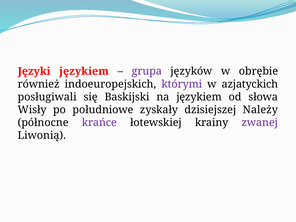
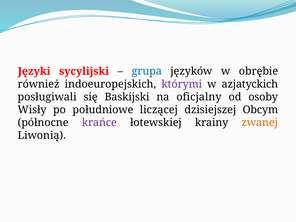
Języki językiem: językiem -> sycylijski (84, 71)
grupa colour: purple -> blue (147, 71)
na językiem: językiem -> oficjalny (199, 97)
słowa: słowa -> osoby (263, 97)
zyskały: zyskały -> liczącej (159, 110)
Należy: Należy -> Obcym (260, 110)
zwanej colour: purple -> orange (260, 123)
